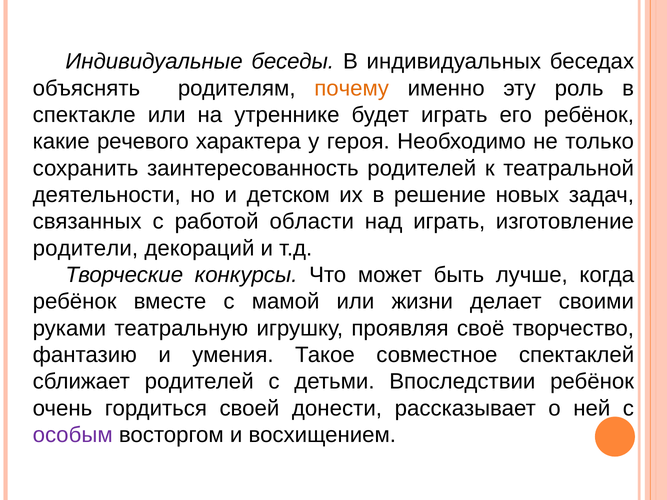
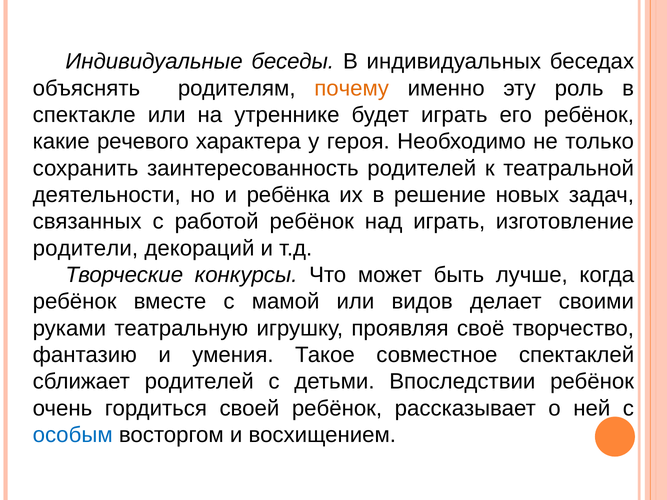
детском: детском -> ребёнка (288, 195)
работой области: области -> ребёнок (312, 222)
жизни: жизни -> видов (422, 302)
своей донести: донести -> ребёнок (337, 408)
особым colour: purple -> blue (73, 435)
